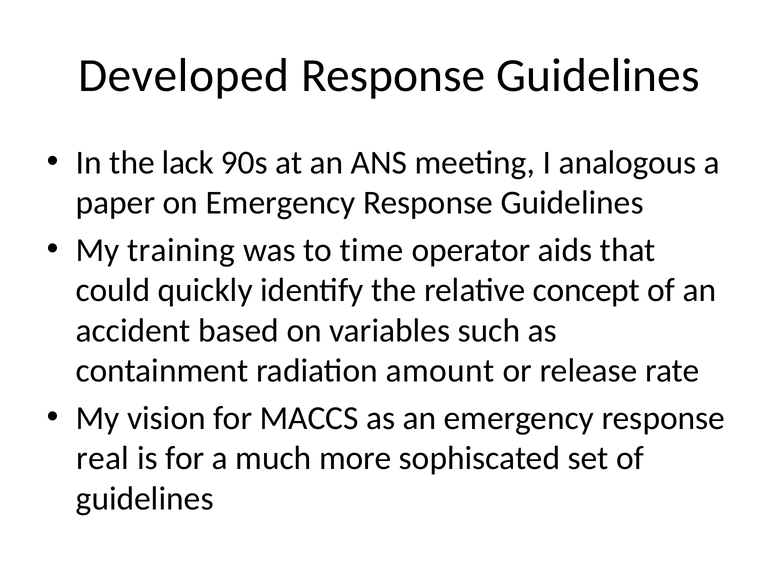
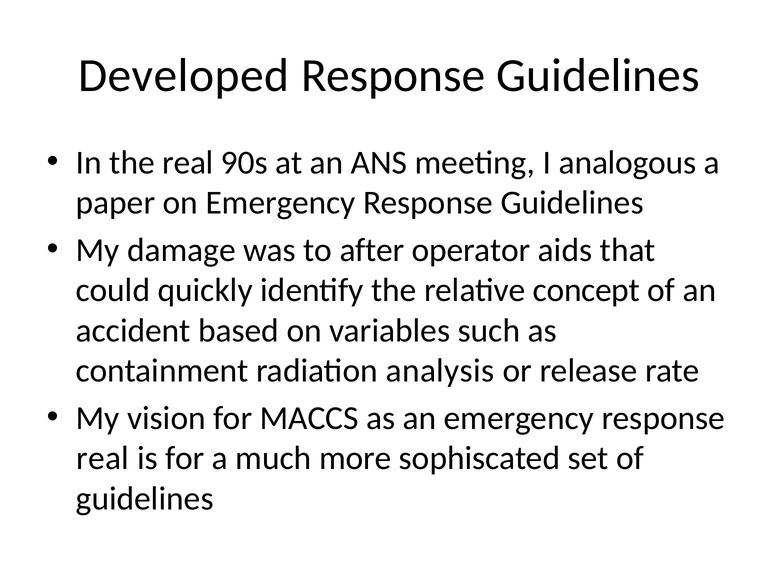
the lack: lack -> real (188, 162)
training: training -> damage (181, 250)
time: time -> after (372, 250)
amount: amount -> analysis (440, 370)
